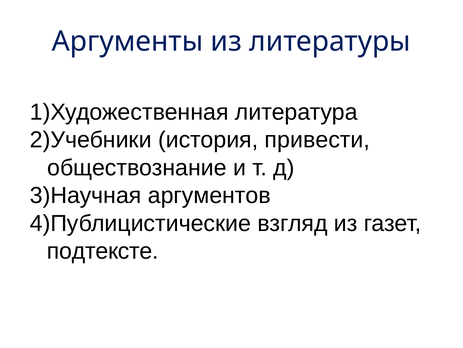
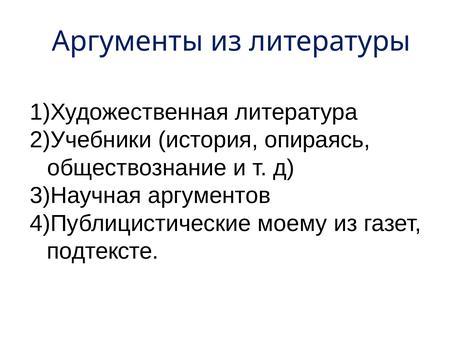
привести: привести -> опираясь (317, 140)
взгляд: взгляд -> моему (292, 223)
